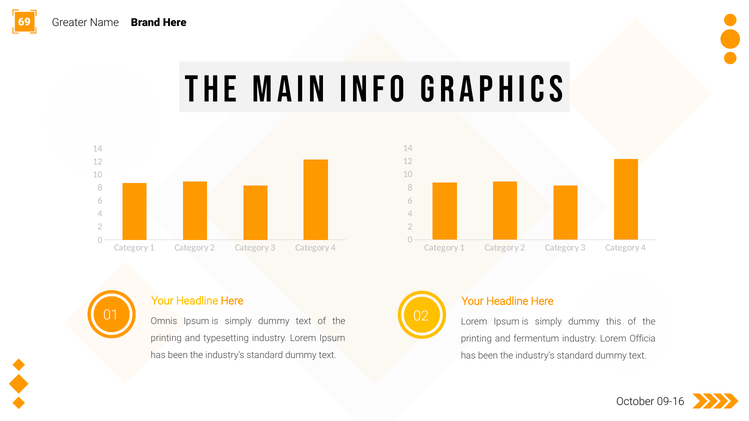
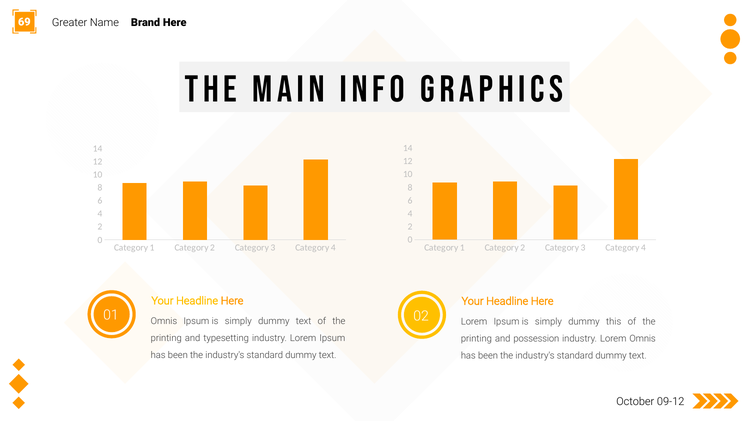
fermentum: fermentum -> possession (536, 339)
Lorem Officia: Officia -> Omnis (643, 339)
09-16: 09-16 -> 09-12 (671, 402)
